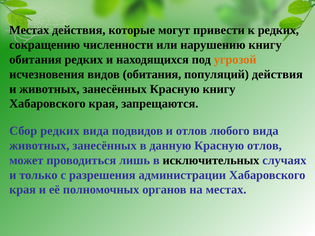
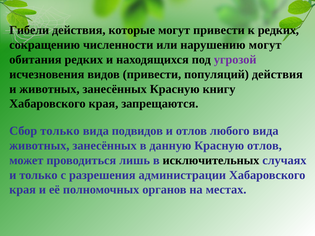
Местах: Местах -> Гибели (29, 30)
нарушению книгу: книгу -> могут (265, 45)
угрозой colour: orange -> purple (235, 60)
видов обитания: обитания -> привести (152, 74)
Сбор редких: редких -> только (60, 131)
